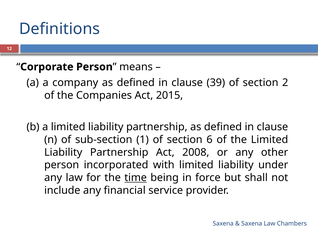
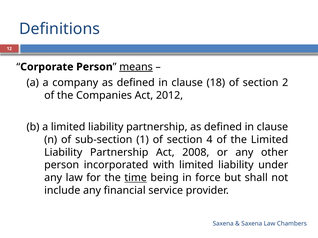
means underline: none -> present (136, 67)
39: 39 -> 18 (216, 83)
2015: 2015 -> 2012 (169, 96)
6: 6 -> 4 (210, 140)
